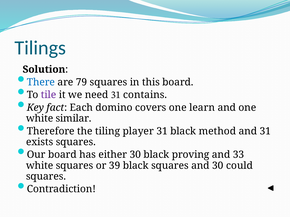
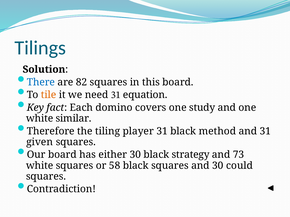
79: 79 -> 82 (82, 82)
tile colour: purple -> orange (49, 95)
contains: contains -> equation (145, 95)
learn: learn -> study (202, 108)
exists: exists -> given (40, 142)
proving: proving -> strategy (191, 155)
33: 33 -> 73 (238, 155)
39: 39 -> 58 (115, 166)
